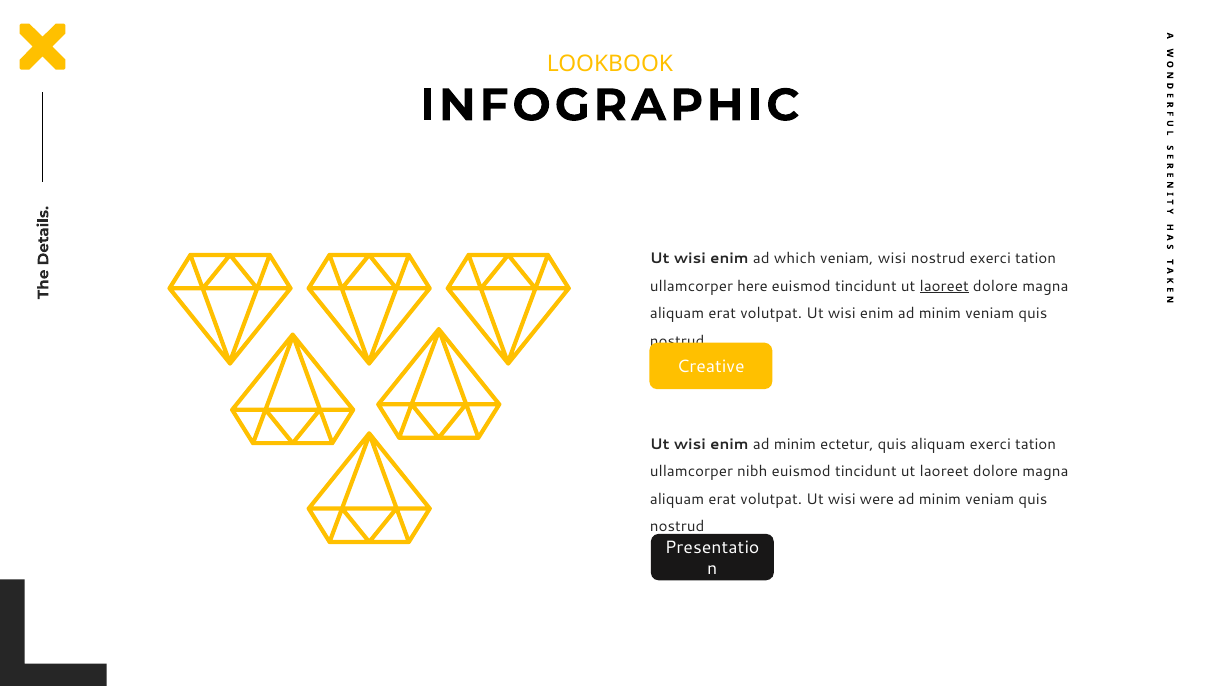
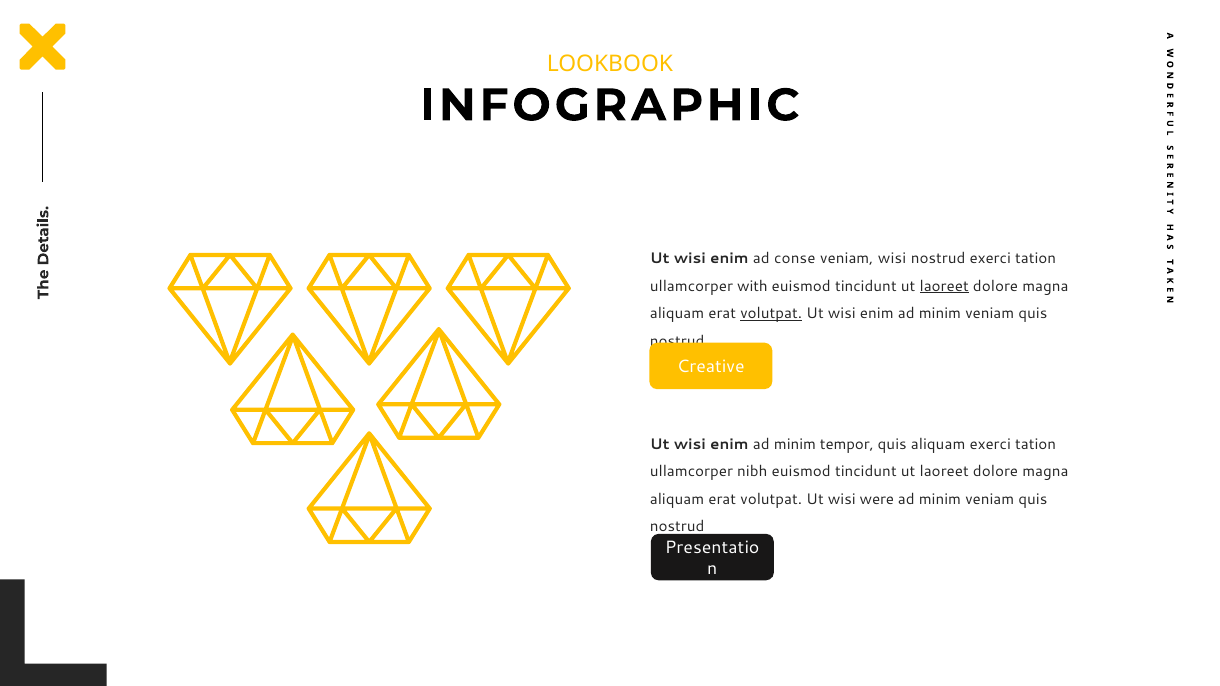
which: which -> conse (795, 259)
here: here -> with (752, 287)
volutpat underline: none -> present (771, 314)
ectetur: ectetur -> tempor (847, 445)
